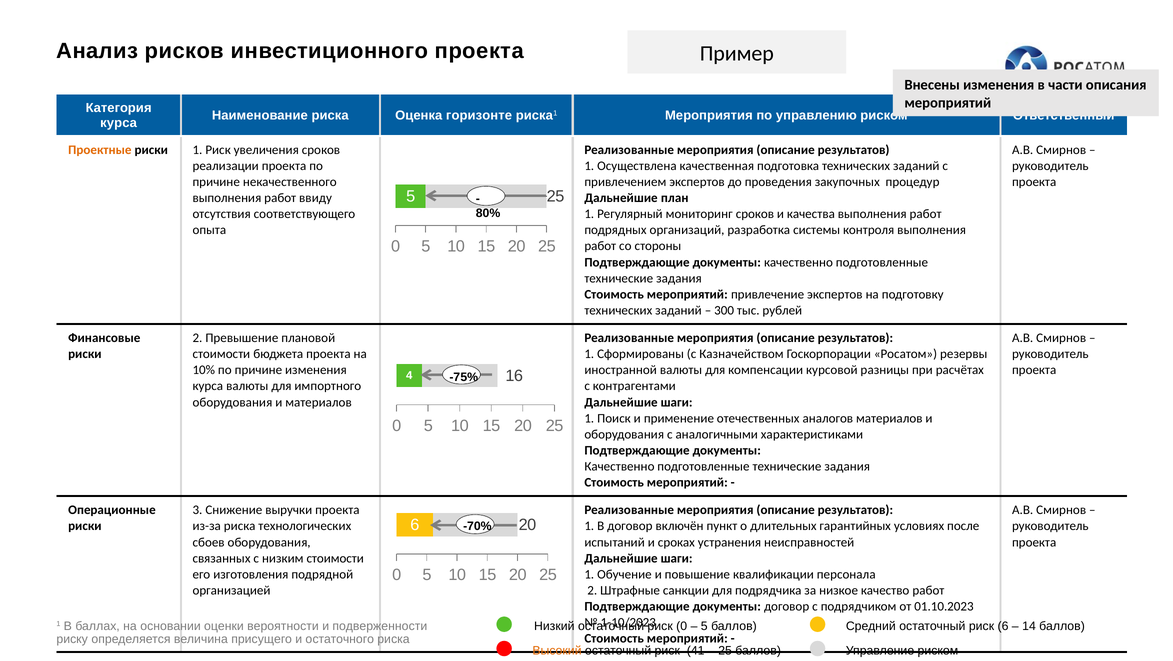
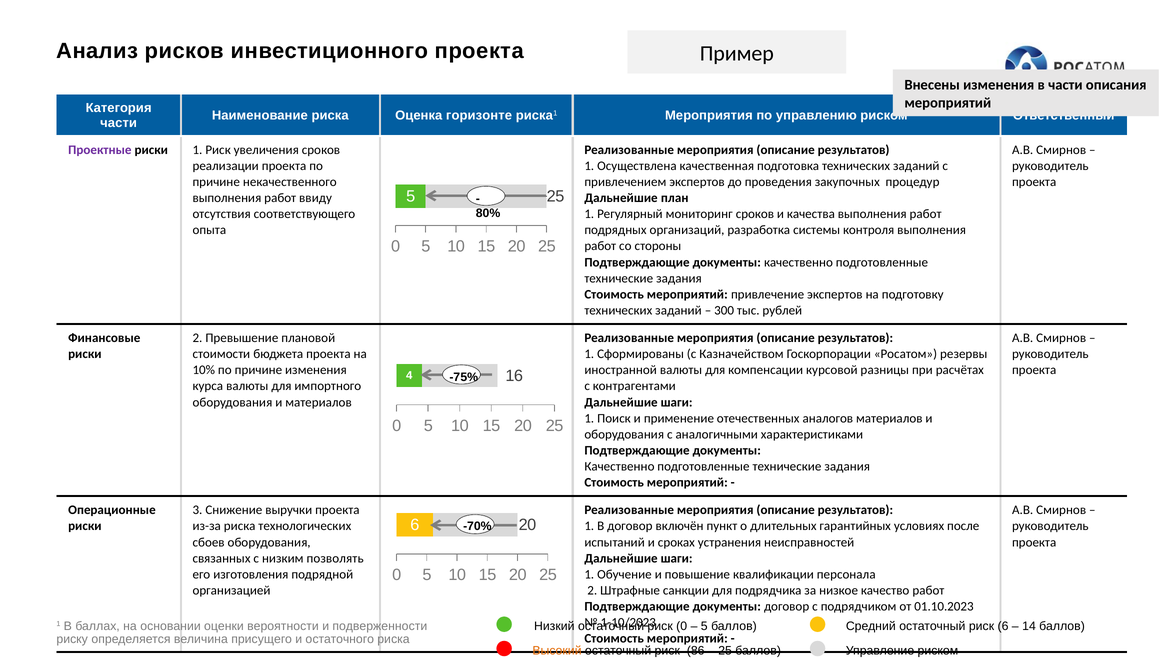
курса: курса -> части (119, 123)
Проектные colour: orange -> purple (100, 150)
низким стоимости: стоимости -> позволять (335, 558)
41: 41 -> 86 (696, 650)
